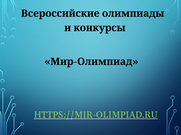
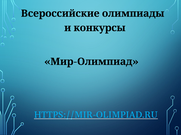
HTTPS://MIR-OLIMPIAD.RU colour: light green -> light blue (96, 115)
